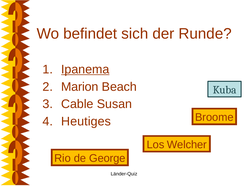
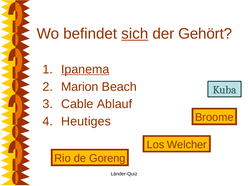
sich underline: none -> present (135, 34)
Runde: Runde -> Gehört (205, 34)
Susan: Susan -> Ablauf (114, 104)
George: George -> Goreng (107, 158)
